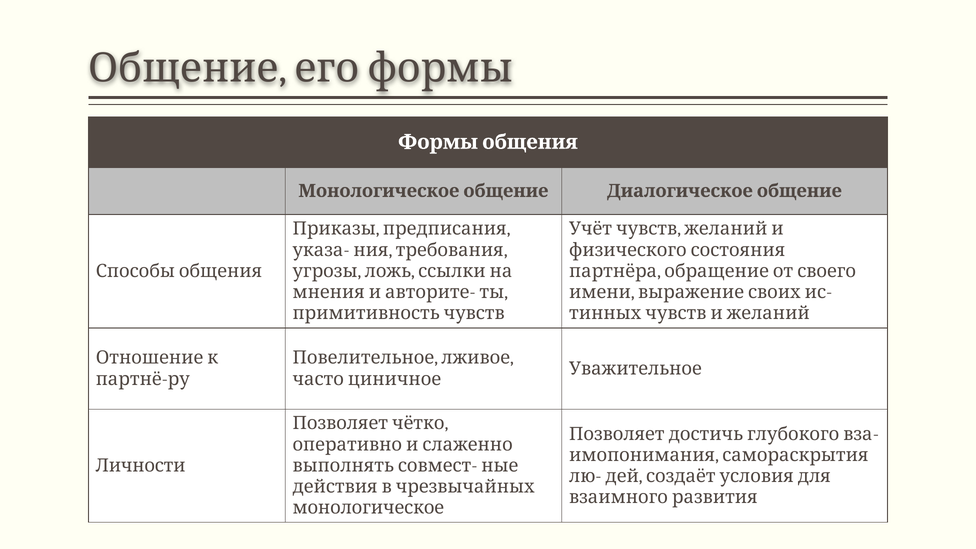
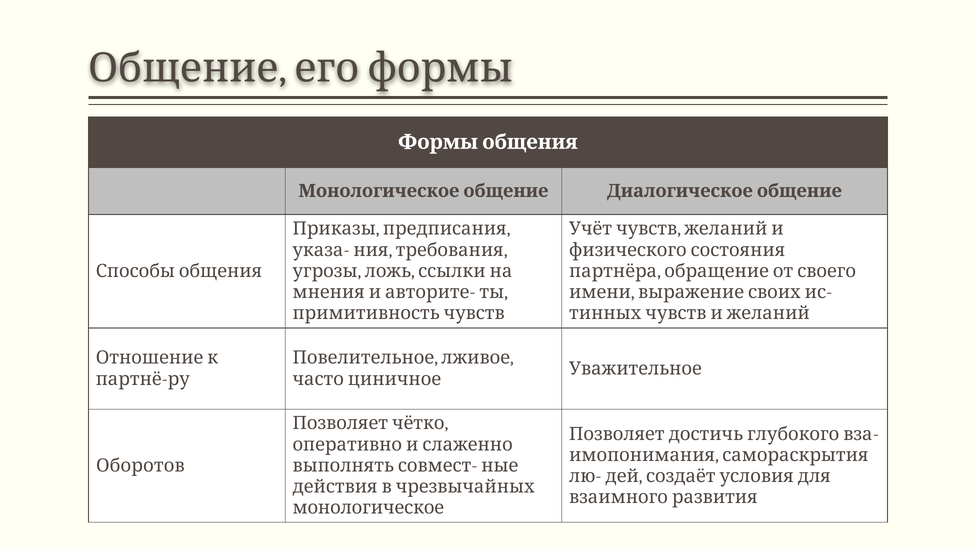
Личности: Личности -> Оборотов (140, 466)
